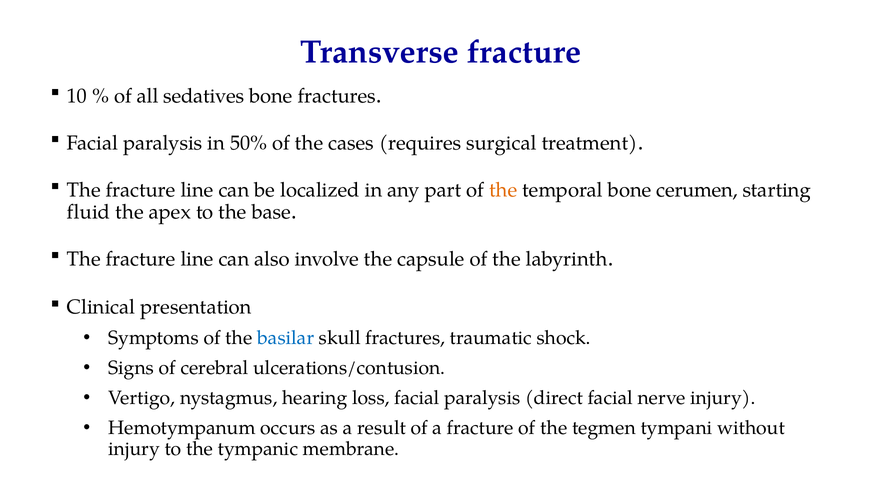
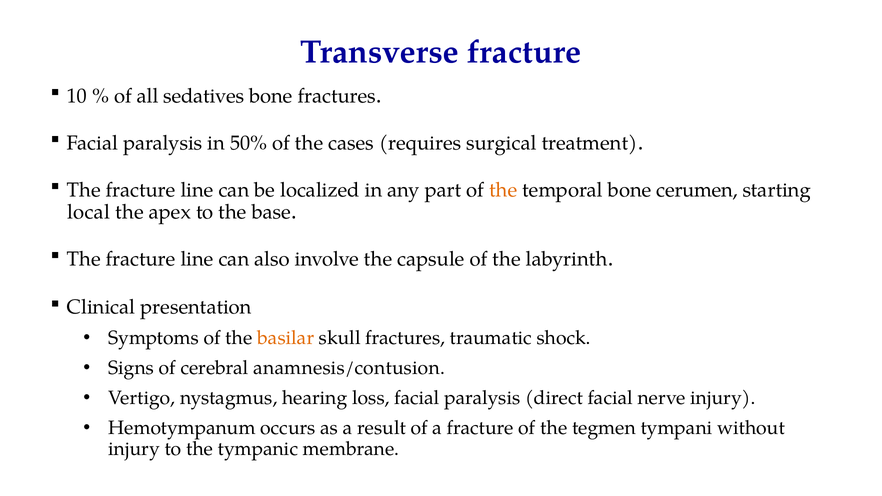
fluid: fluid -> local (89, 212)
basilar colour: blue -> orange (286, 338)
ulcerations/contusion: ulcerations/contusion -> anamnesis/contusion (349, 368)
